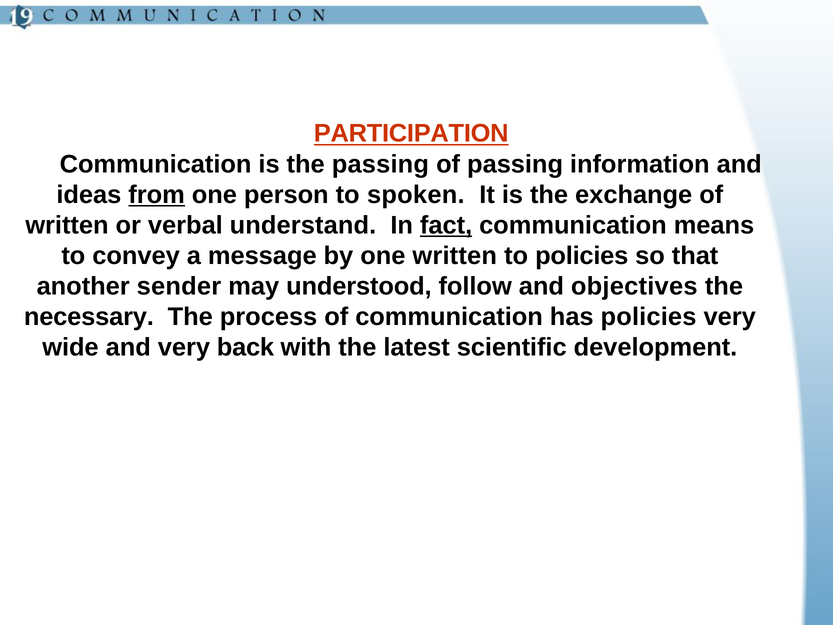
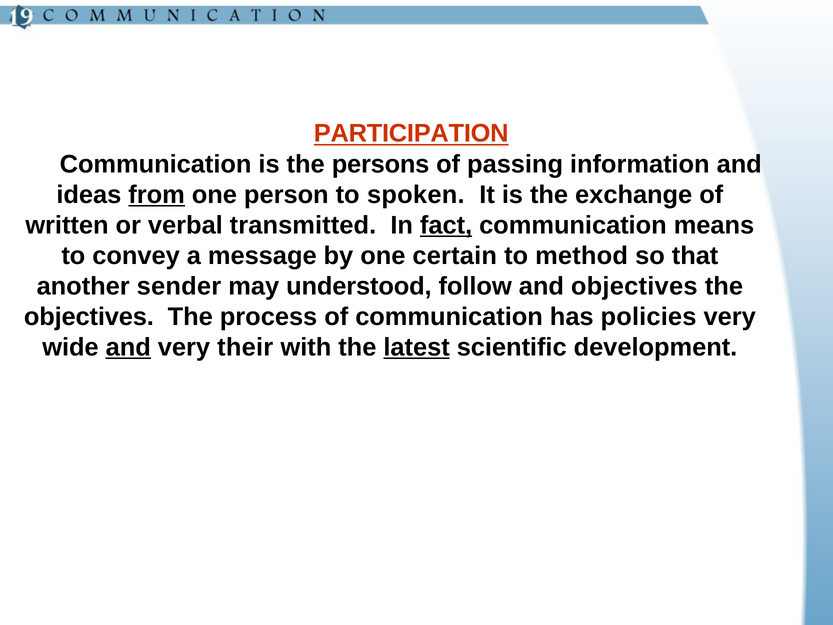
the passing: passing -> persons (381, 164)
understand: understand -> transmitted (303, 225)
one written: written -> certain (455, 256)
to policies: policies -> method (582, 256)
necessary: necessary -> objectives (89, 317)
and underline: none -> present (128, 347)
back: back -> their (245, 347)
latest underline: none -> present (417, 347)
